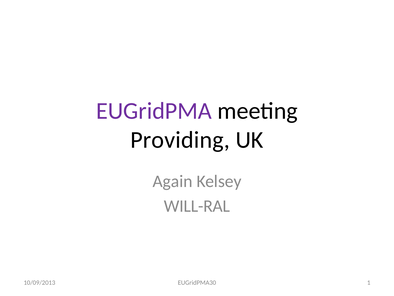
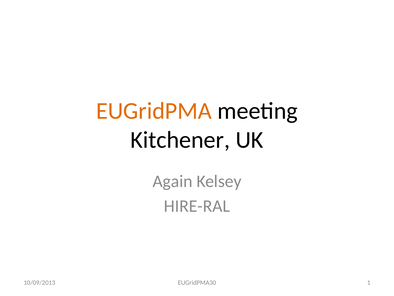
EUGridPMA colour: purple -> orange (154, 111)
Providing: Providing -> Kitchener (180, 140)
WILL-RAL: WILL-RAL -> HIRE-RAL (197, 206)
